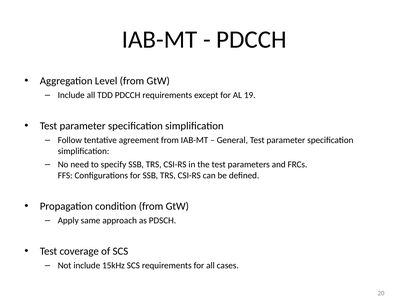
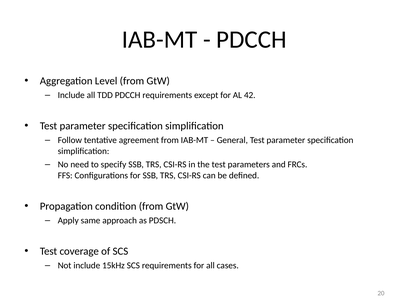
19: 19 -> 42 (250, 95)
